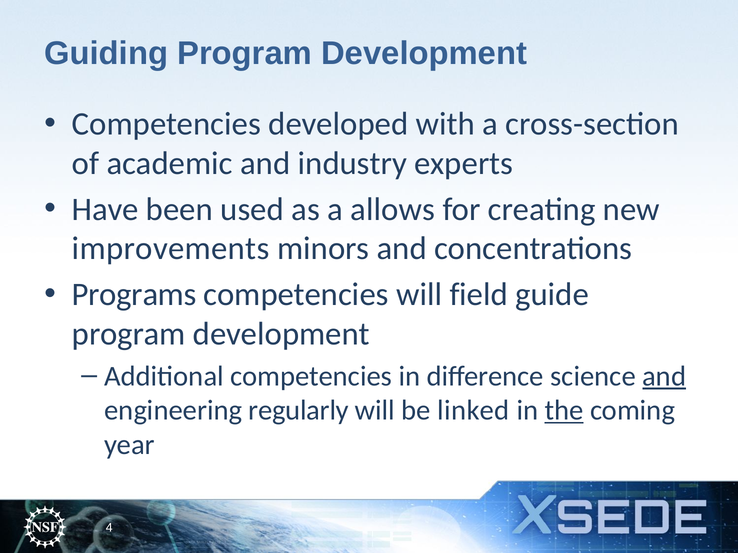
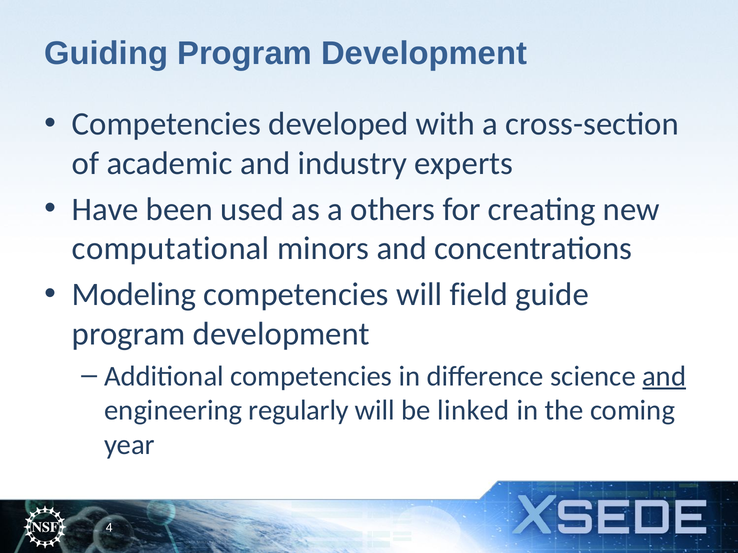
allows: allows -> others (393, 209)
improvements: improvements -> computational (171, 249)
Programs: Programs -> Modeling (134, 295)
the underline: present -> none (564, 411)
